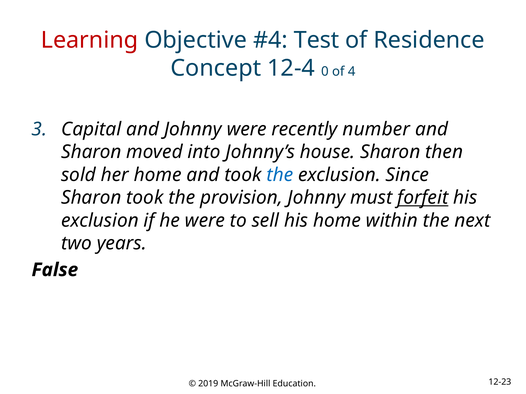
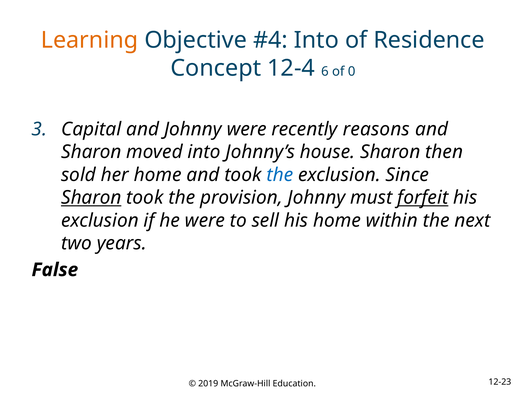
Learning colour: red -> orange (90, 40)
Test: Test -> Into (316, 40)
0: 0 -> 6 (325, 72)
4: 4 -> 0 (352, 72)
number: number -> reasons (376, 129)
Sharon underline: none -> present (91, 198)
